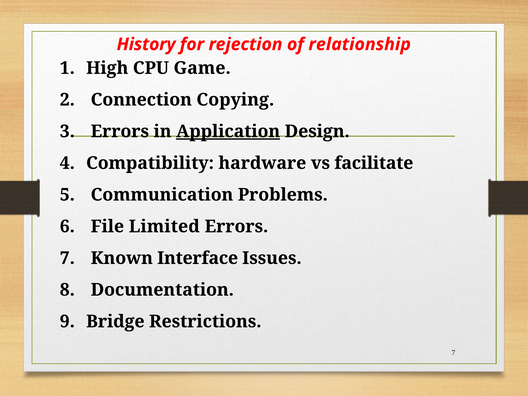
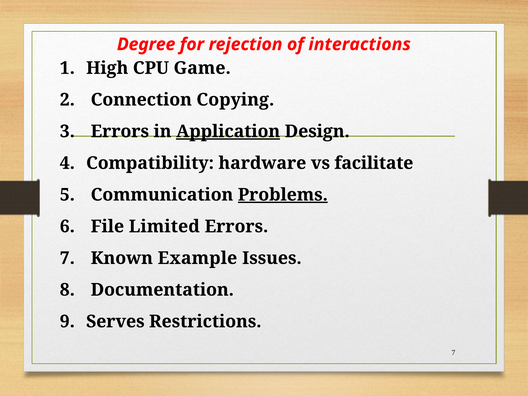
History: History -> Degree (146, 44)
relationship: relationship -> interactions (360, 44)
Problems underline: none -> present (283, 195)
Interface: Interface -> Example (197, 258)
Bridge: Bridge -> Serves (115, 321)
